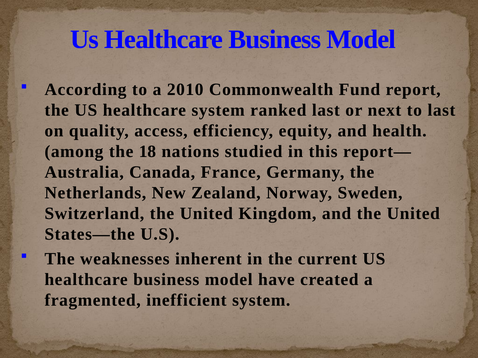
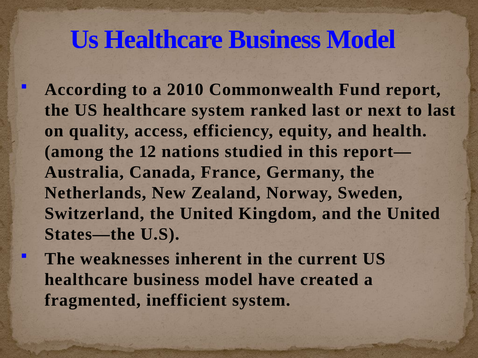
18: 18 -> 12 (147, 152)
